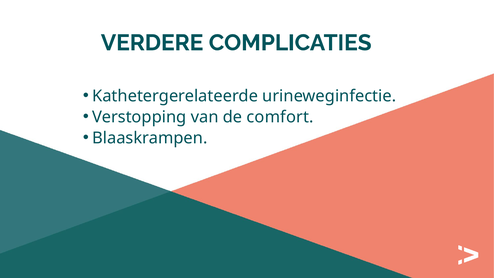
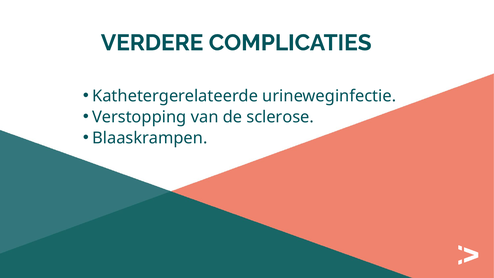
comfort: comfort -> sclerose (280, 117)
